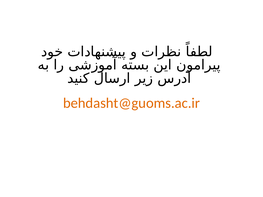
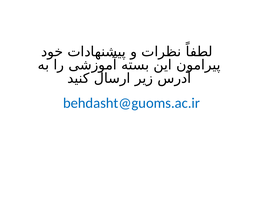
behdasht@guoms.ac.ir colour: orange -> blue (131, 103)
